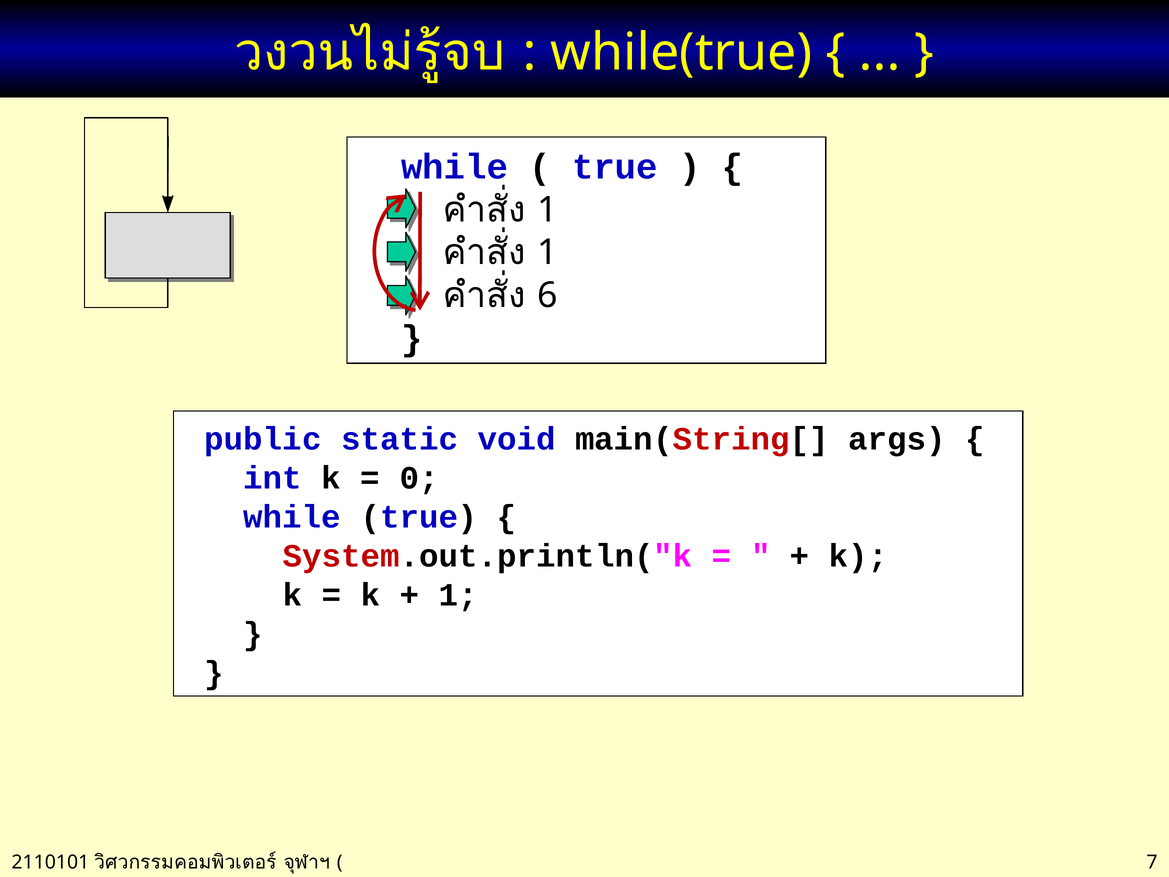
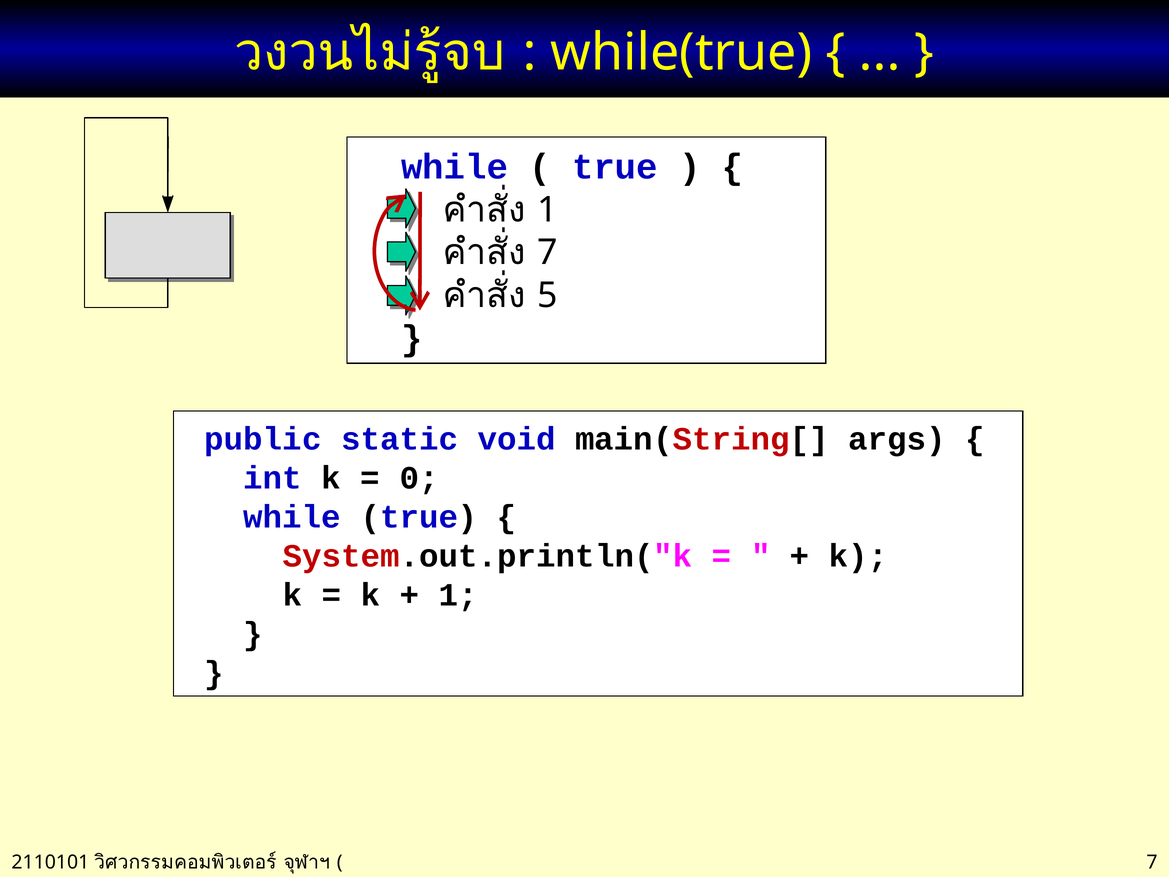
1: 1 -> 7 (548, 253)
6: 6 -> 5 (548, 295)
